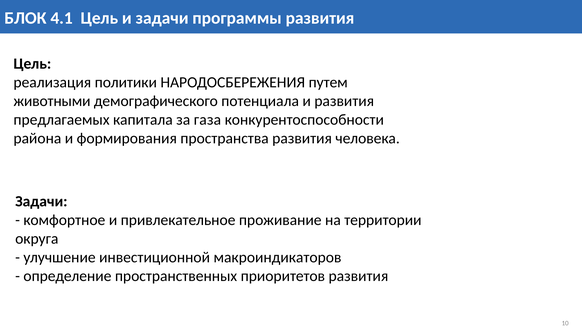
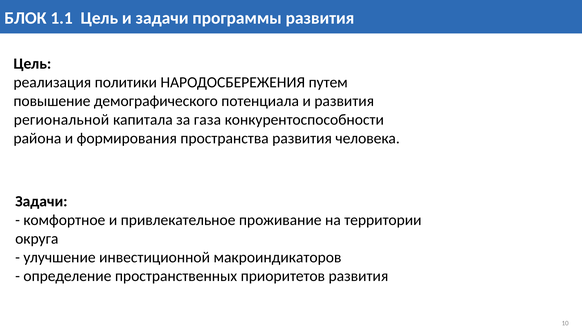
4.1: 4.1 -> 1.1 (62, 18)
животными: животными -> повышение (52, 101)
предлагаемых: предлагаемых -> региональной (61, 120)
